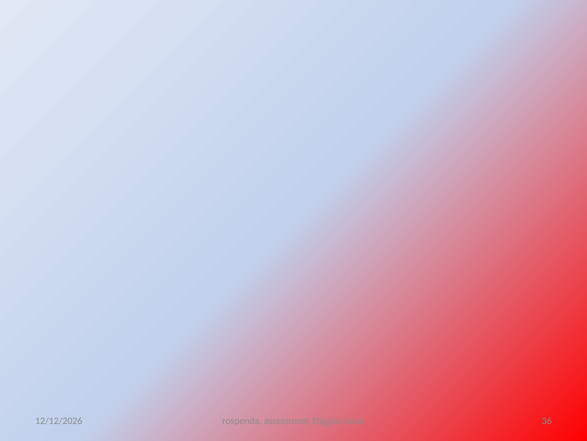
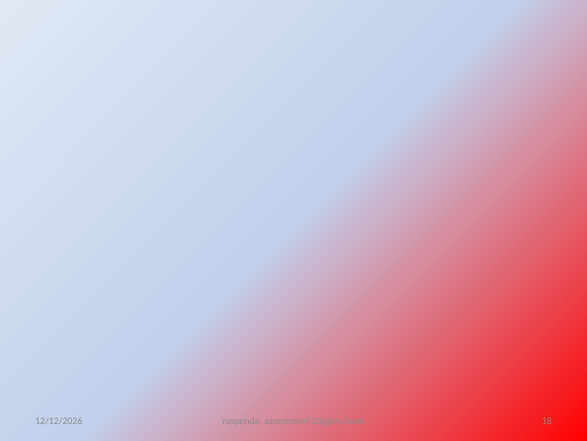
36: 36 -> 18 (547, 420)
